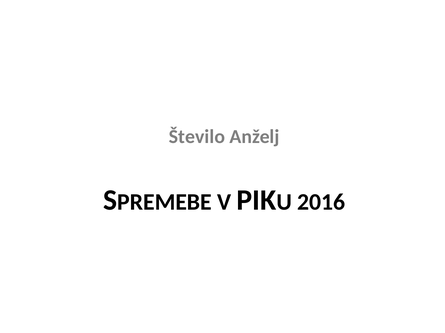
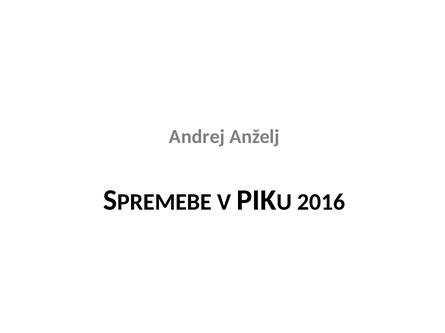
Število: Število -> Andrej (197, 137)
